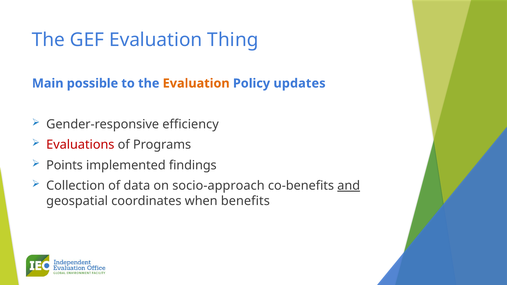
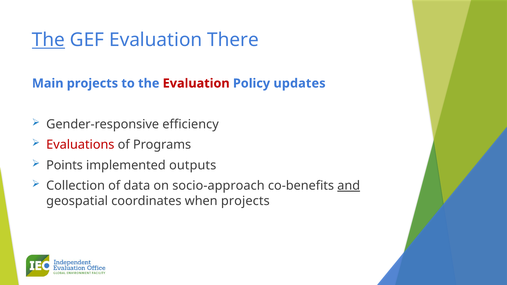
The underline: none -> present (48, 40)
Thing: Thing -> There (233, 40)
Main possible: possible -> projects (92, 83)
Evaluation colour: orange -> red (196, 83)
findings: findings -> outputs (193, 165)
when benefits: benefits -> projects (245, 201)
